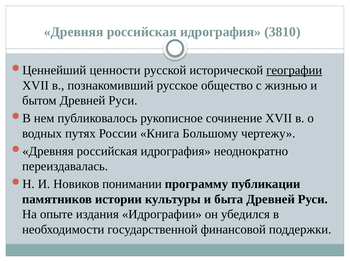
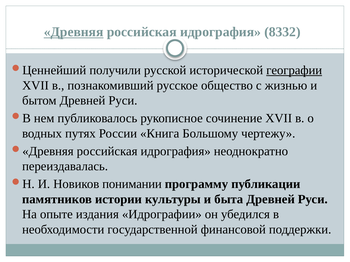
Древняя underline: none -> present (74, 32)
3810: 3810 -> 8332 (282, 32)
ценности: ценности -> получили (115, 70)
